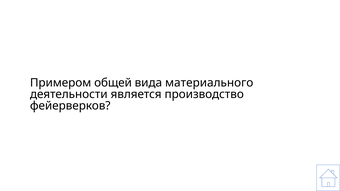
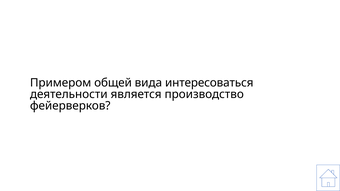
материального: материального -> интересоваться (209, 83)
